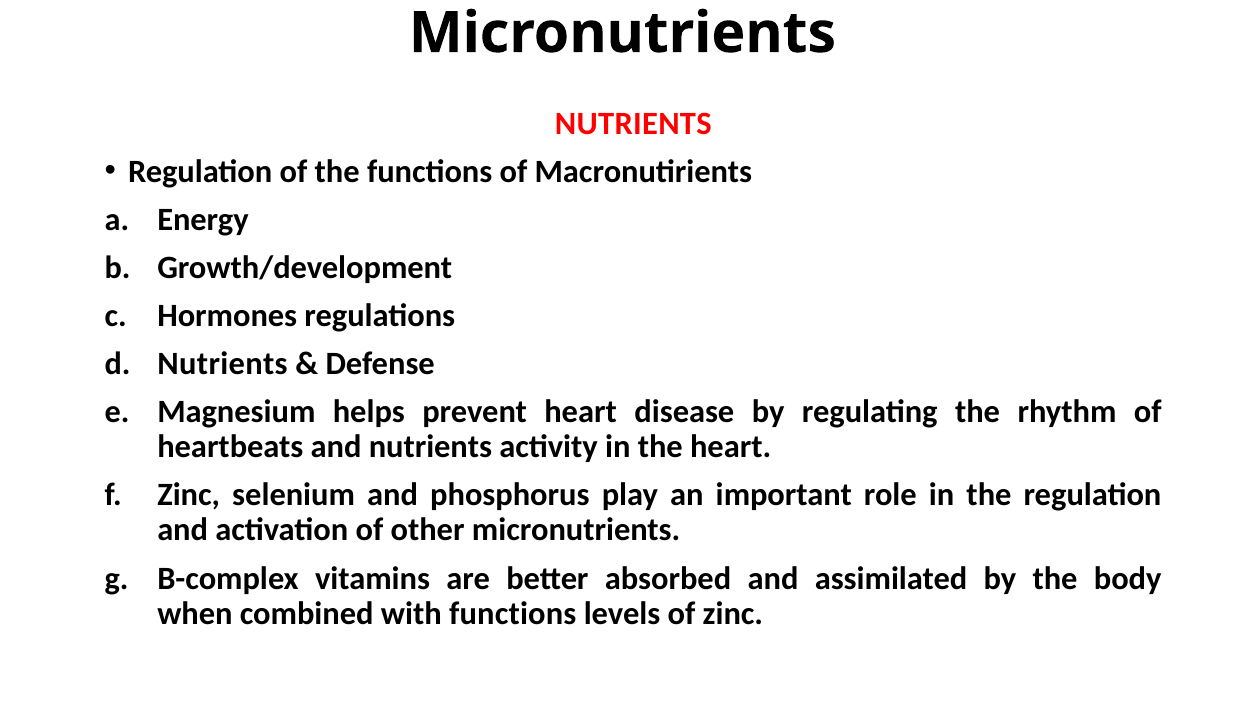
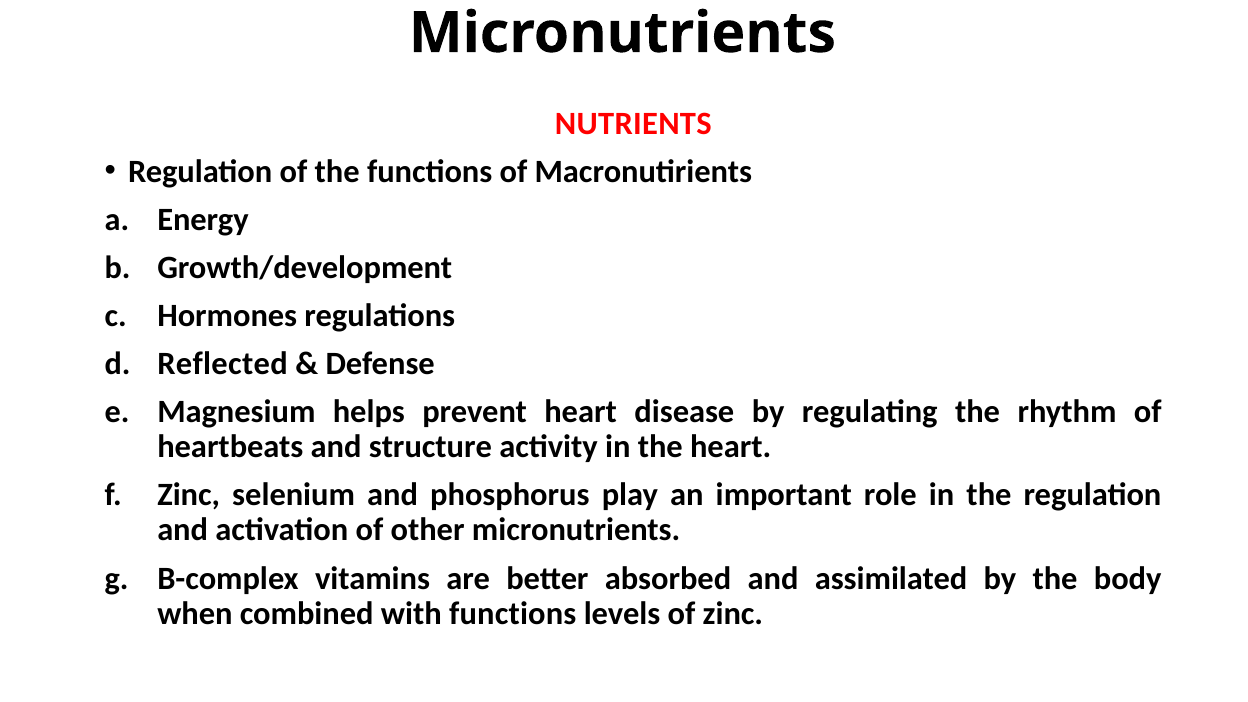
Nutrients: Nutrients -> Reflected (223, 364)
and nutrients: nutrients -> structure (430, 447)
